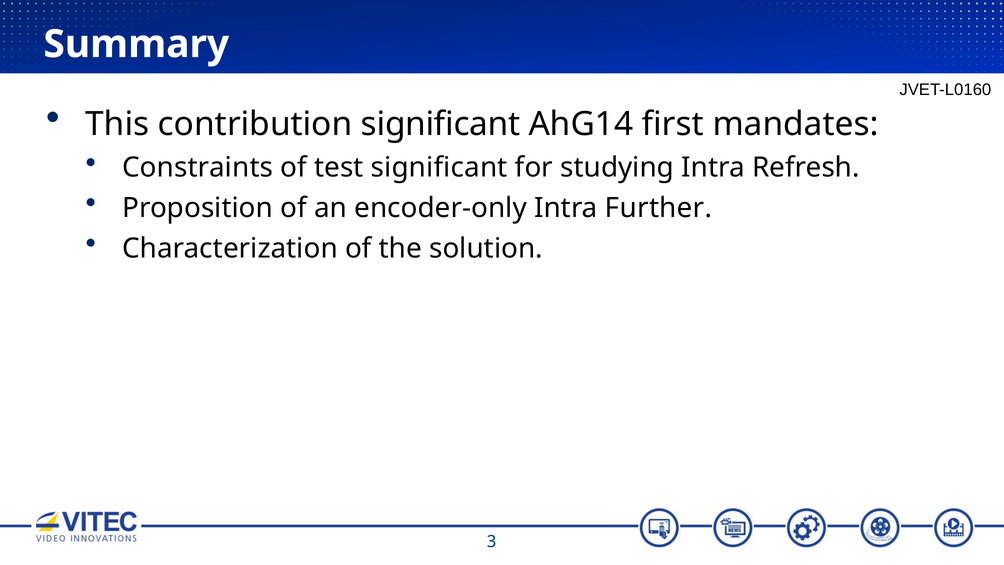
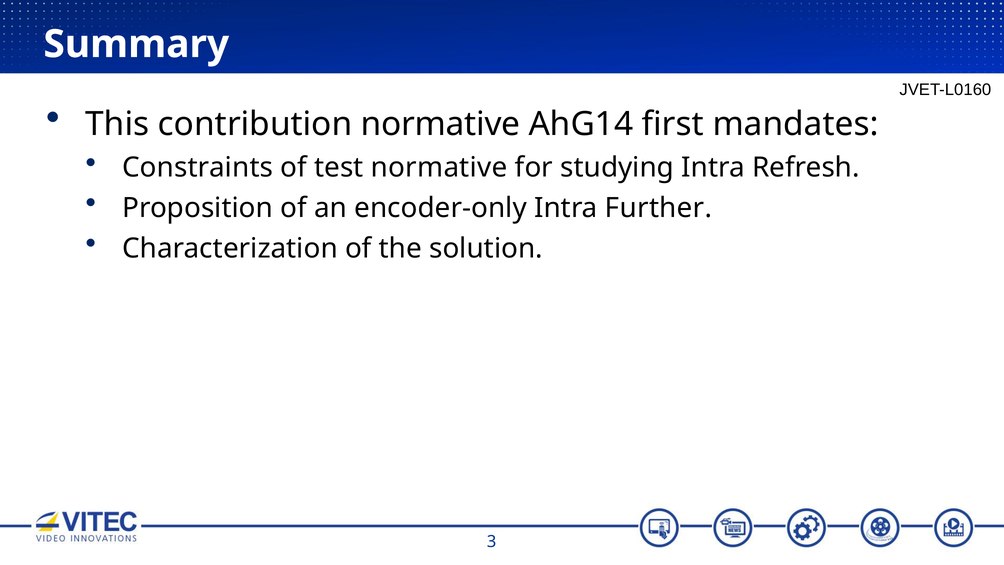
contribution significant: significant -> normative (441, 124)
test significant: significant -> normative (439, 168)
